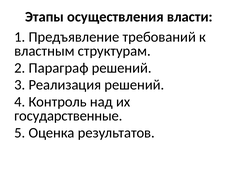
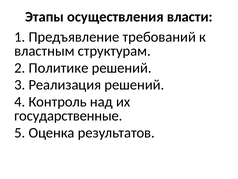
Параграф: Параграф -> Политике (59, 68)
